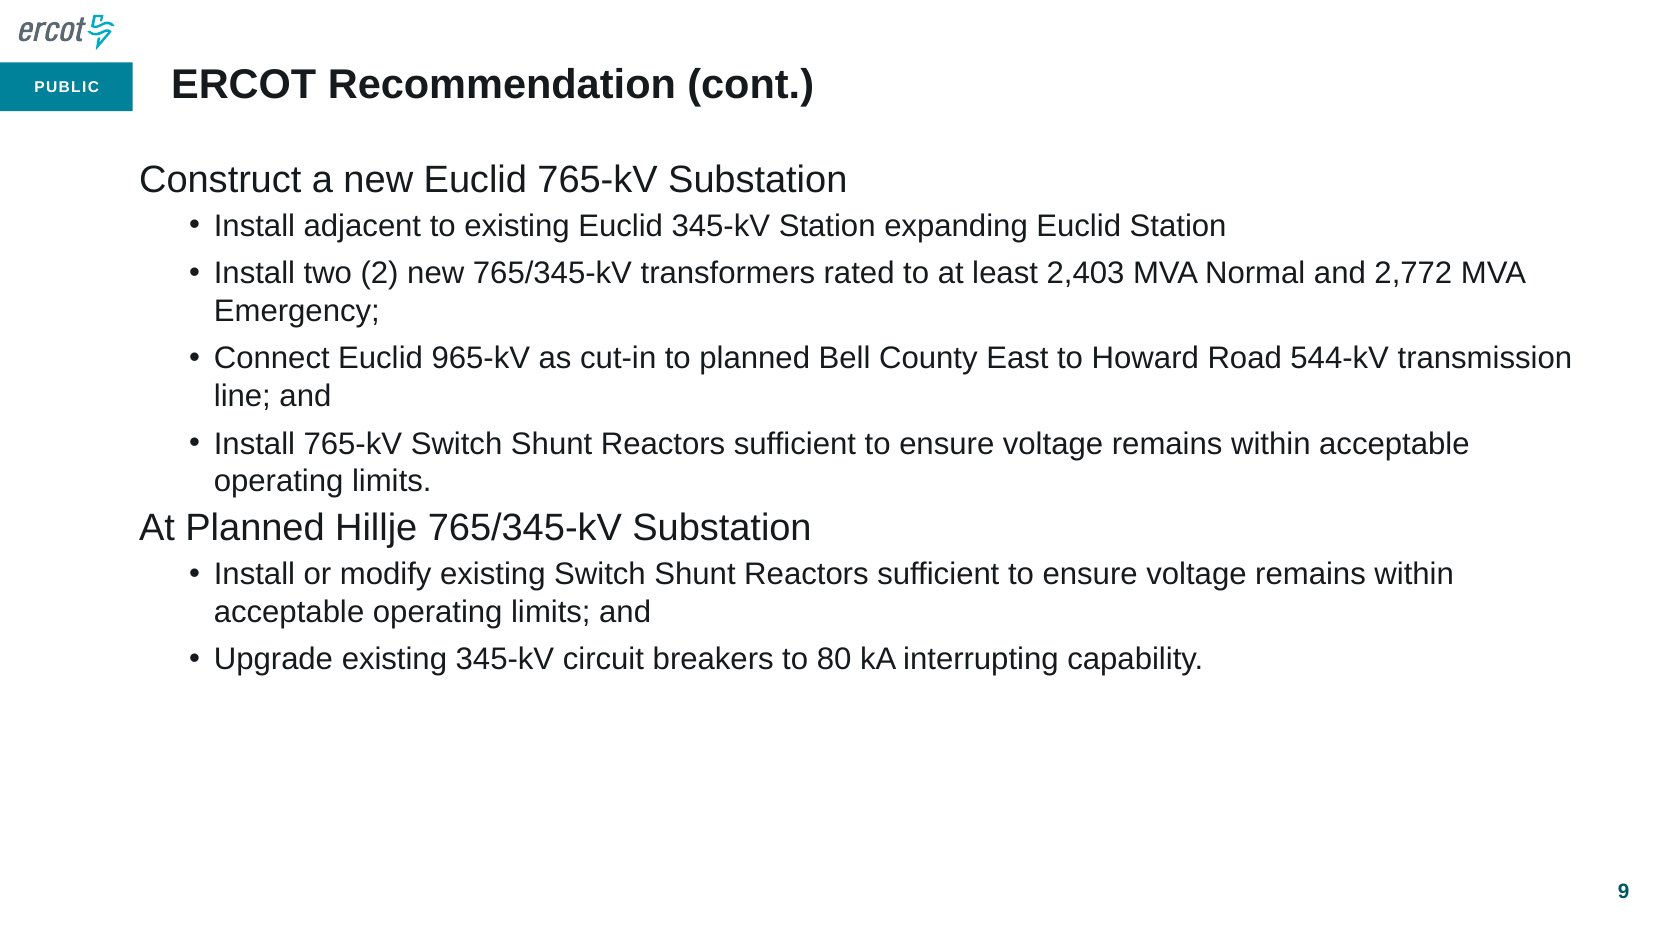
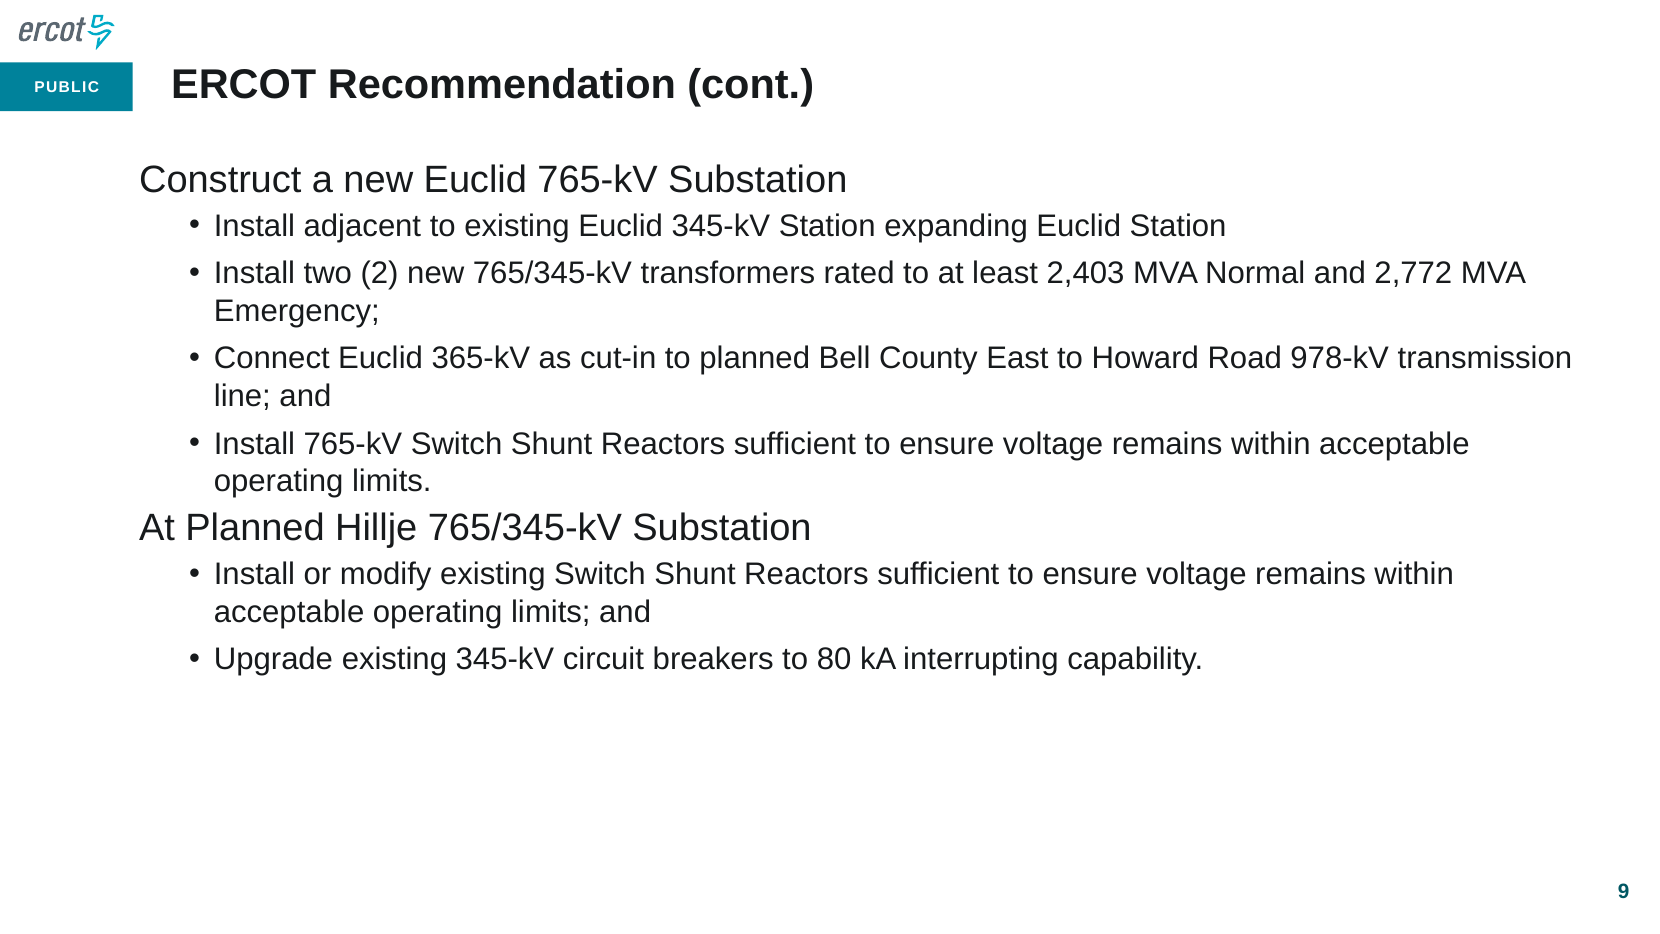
965-kV: 965-kV -> 365-kV (481, 359)
544-kV: 544-kV -> 978-kV (1340, 359)
